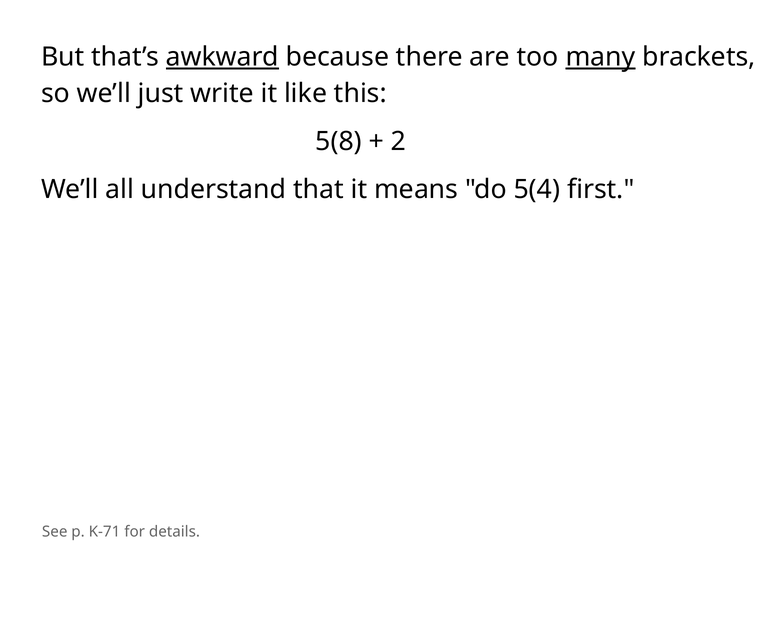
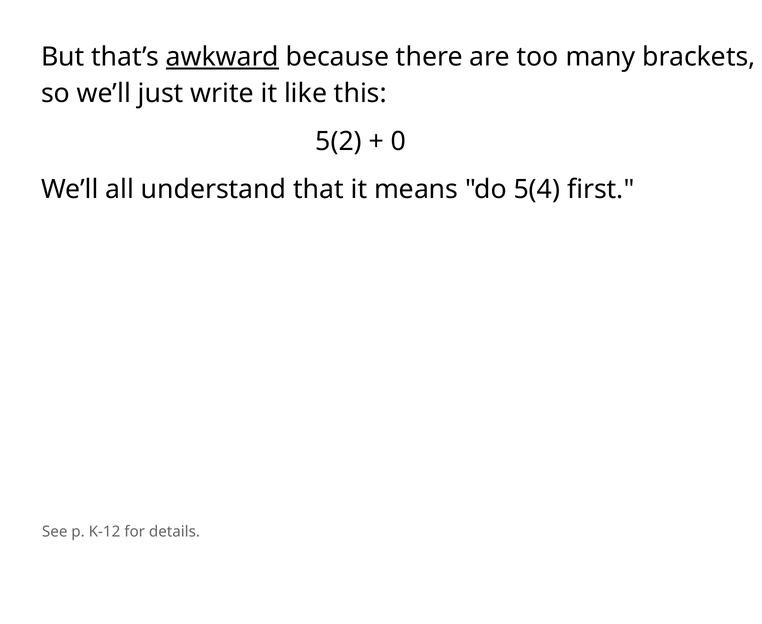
many underline: present -> none (600, 57)
5(8: 5(8 -> 5(2 (339, 142)
2: 2 -> 0 (398, 142)
K-71: K-71 -> K-12 (105, 533)
